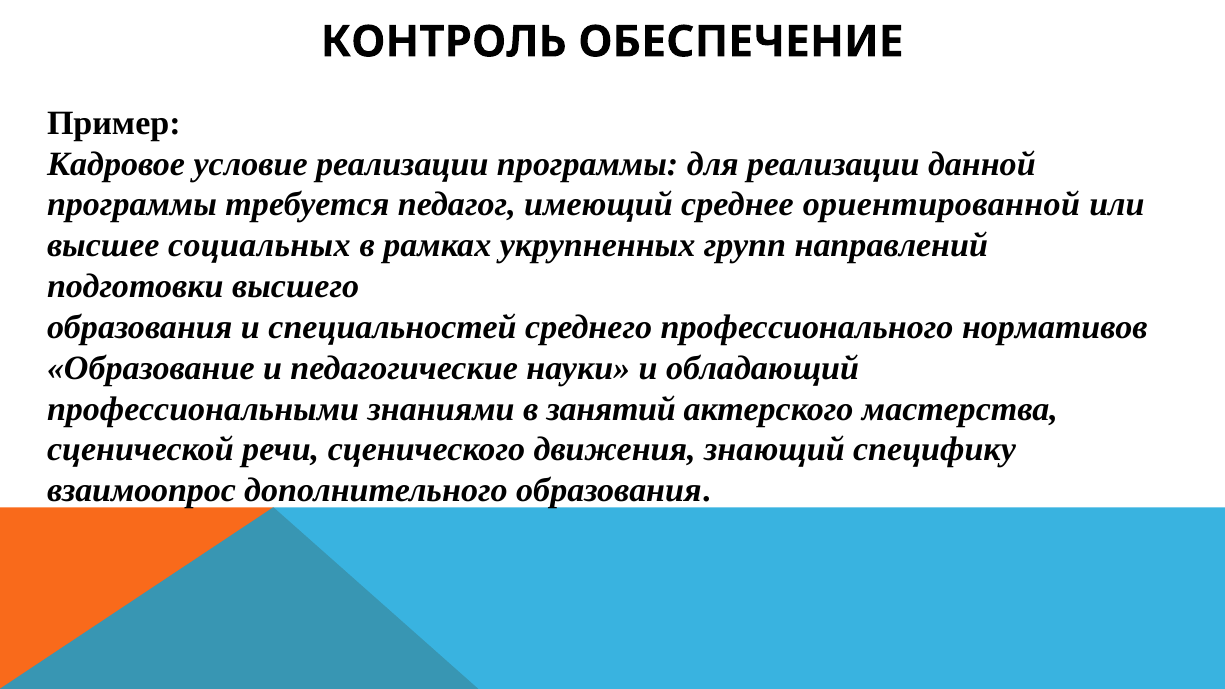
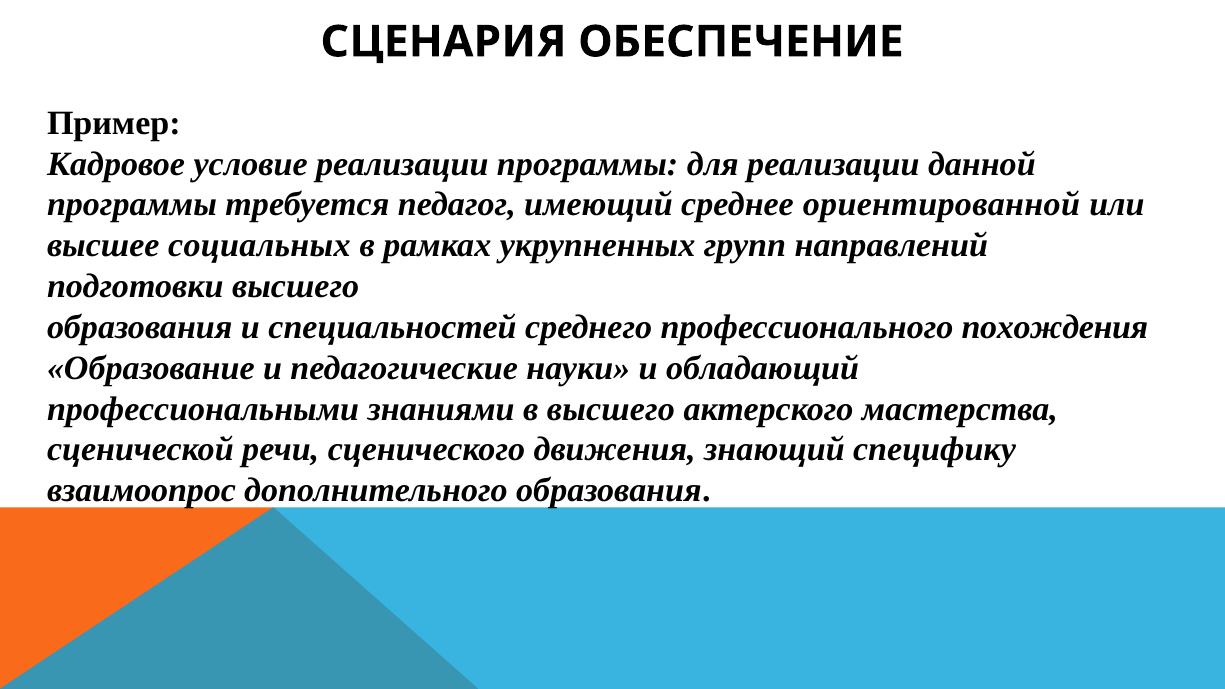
КОНТРОЛЬ: КОНТРОЛЬ -> СЦЕНАРИЯ (444, 42)
нормативов: нормативов -> похождения (1055, 327)
в занятий: занятий -> высшего (611, 409)
